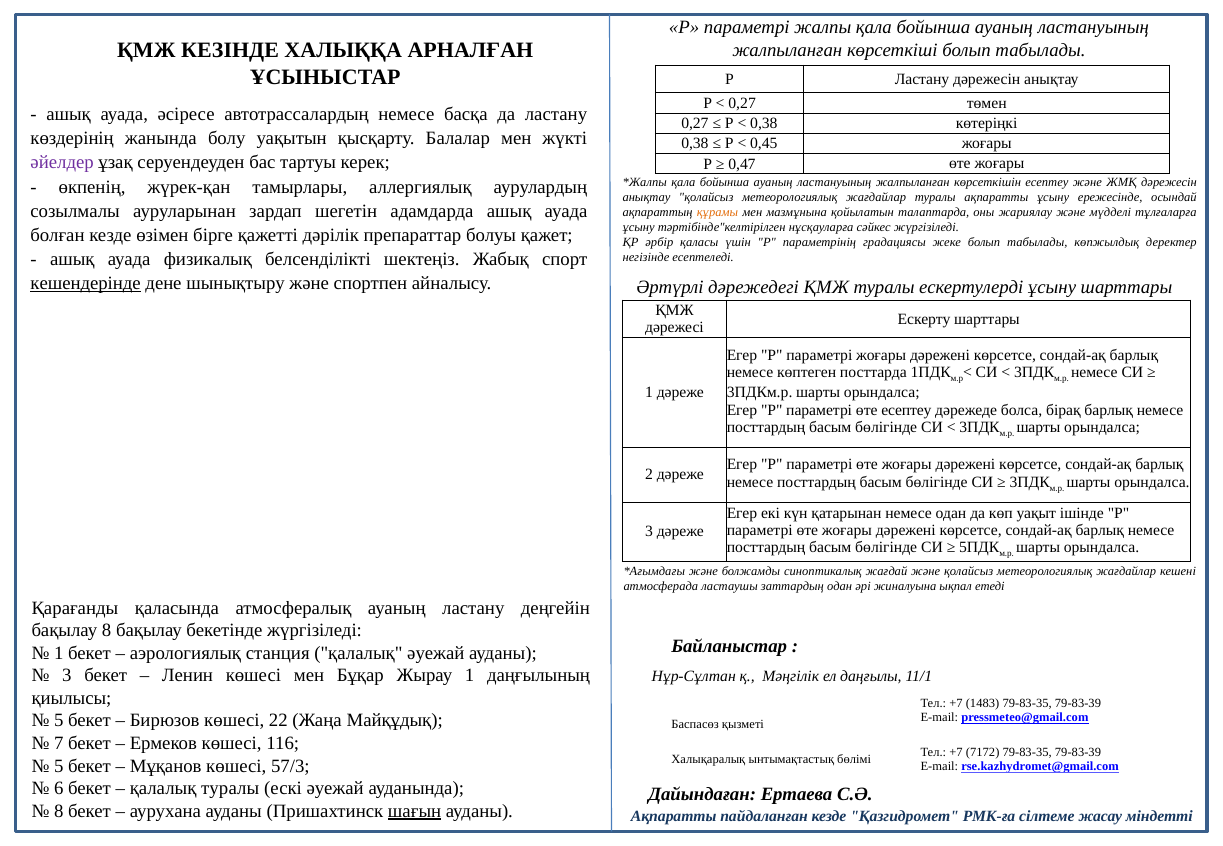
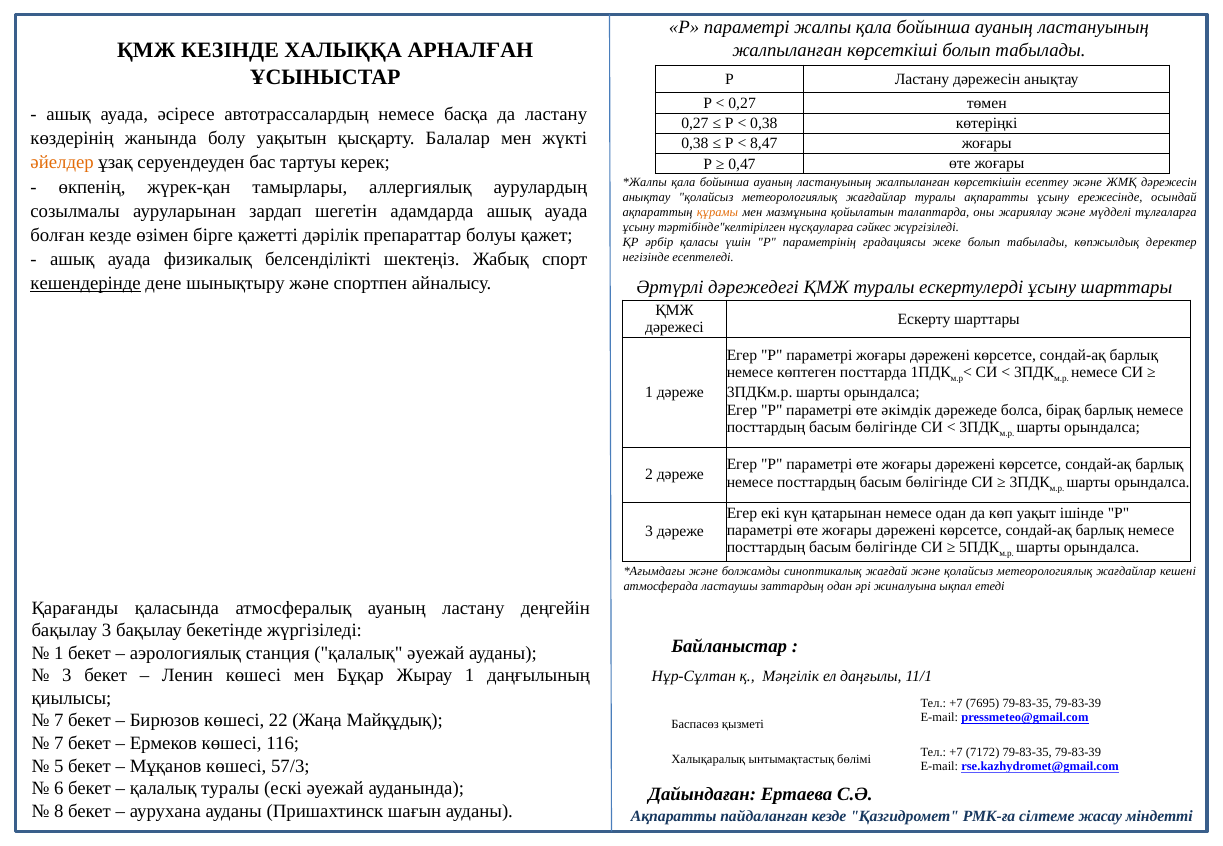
0,45: 0,45 -> 8,47 (764, 144)
әйелдер colour: purple -> orange (62, 163)
өте есептеу: есептеу -> әкімдік (906, 410)
бақылау 8: 8 -> 3 (107, 631)
1483: 1483 -> 7695 (983, 704)
5: 5 -> 7 (59, 721)
шағын underline: present -> none (415, 812)
